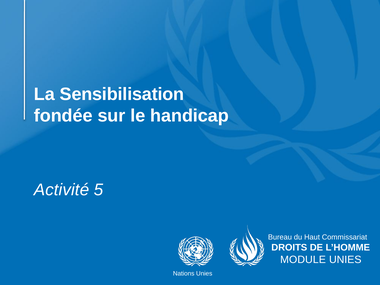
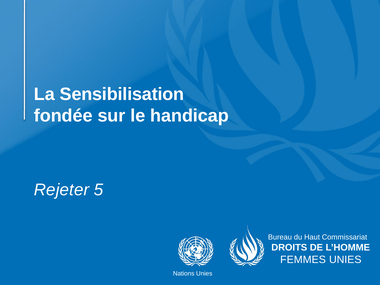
Activité: Activité -> Rejeter (62, 190)
MODULE: MODULE -> FEMMES (303, 260)
